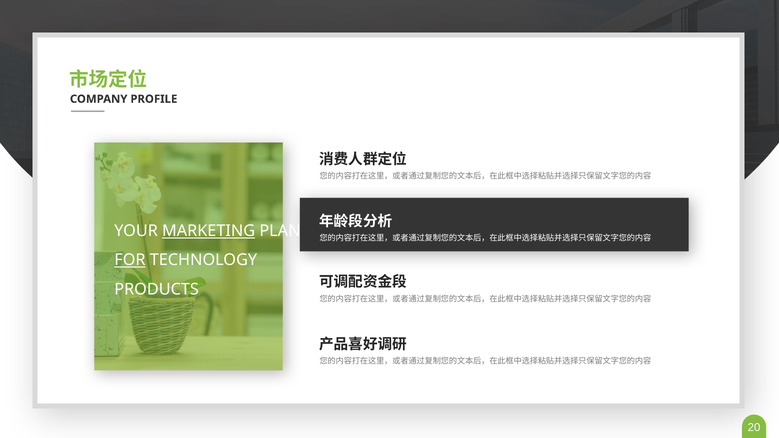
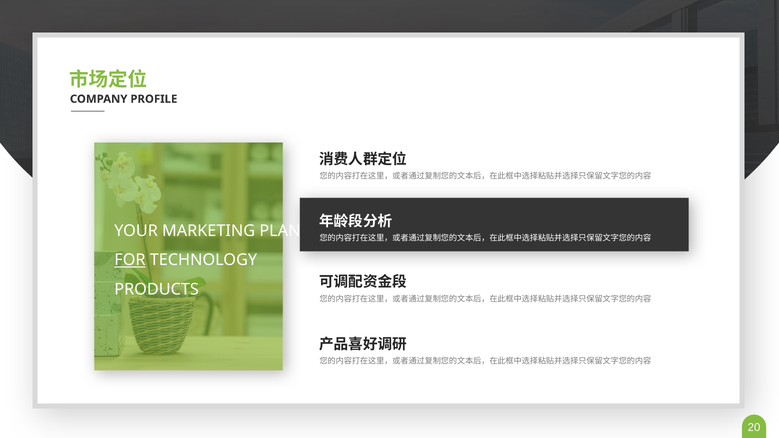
MARKETING underline: present -> none (209, 231)
